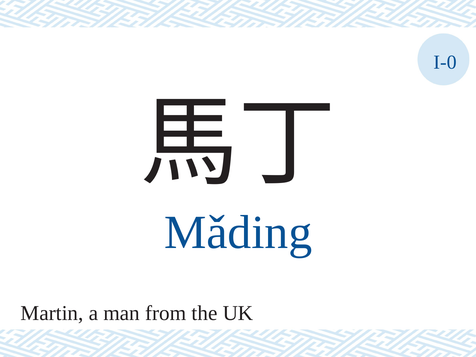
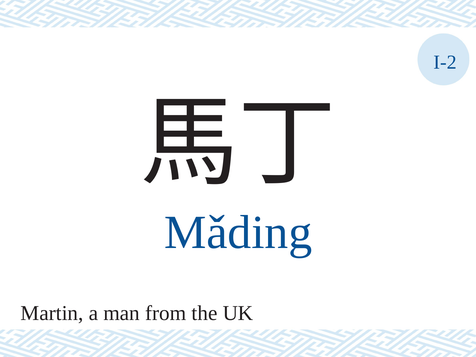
I-0: I-0 -> I-2 (445, 62)
